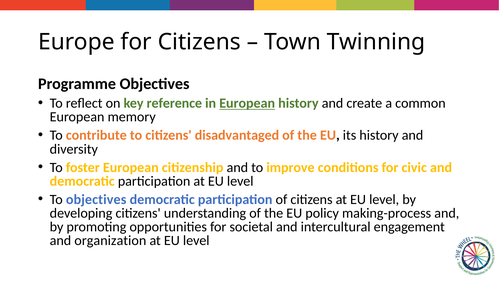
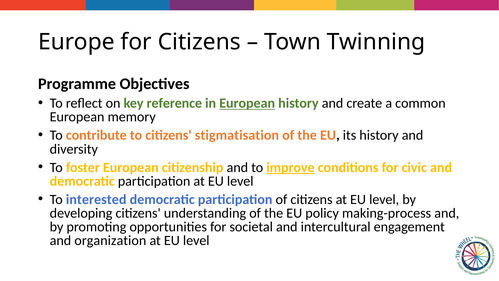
disadvantaged: disadvantaged -> stigmatisation (237, 135)
improve underline: none -> present (290, 167)
To objectives: objectives -> interested (96, 199)
